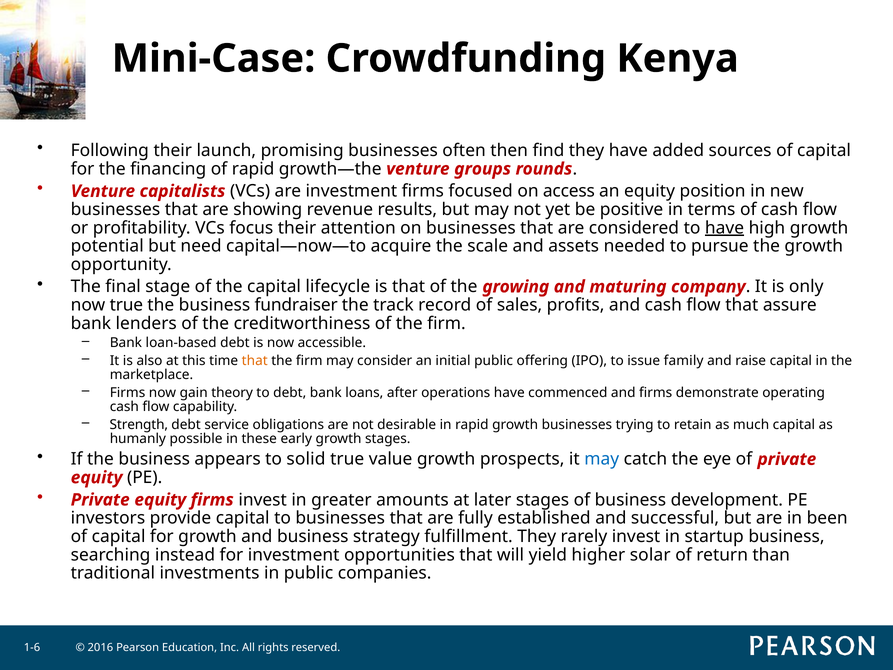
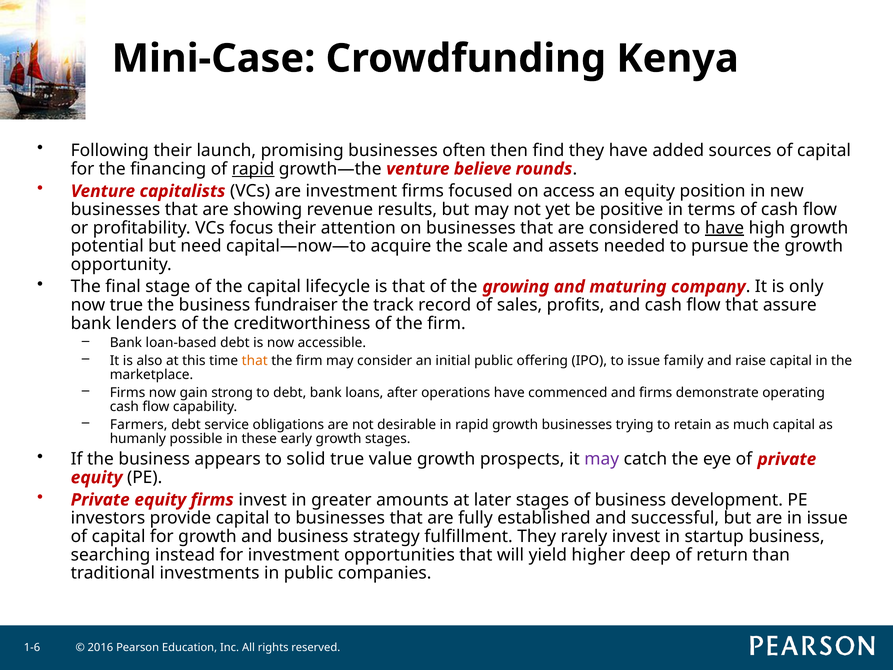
rapid underline: none -> present (253, 169)
groups: groups -> believe (483, 169)
theory: theory -> strong (232, 392)
Strength: Strength -> Farmers (139, 424)
may colour: blue -> purple (602, 459)
in been: been -> issue (827, 518)
solar: solar -> deep (650, 555)
